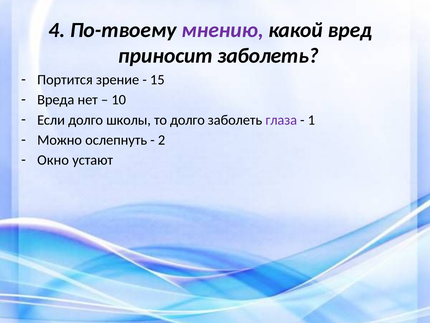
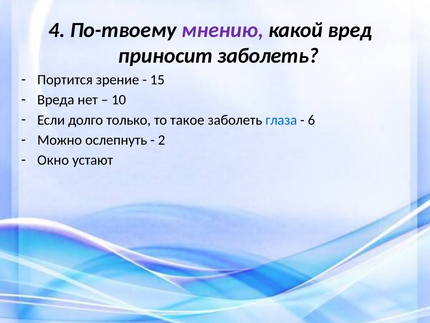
школы: школы -> только (129, 120)
то долго: долго -> такое (187, 120)
глаза colour: purple -> blue (281, 120)
1: 1 -> 6 (311, 120)
